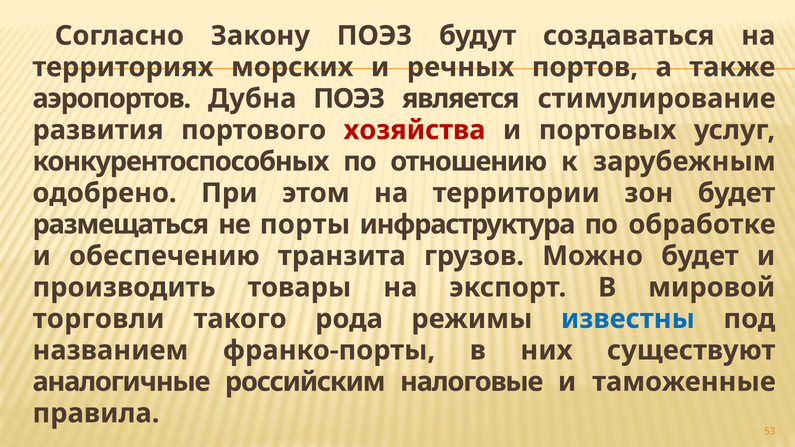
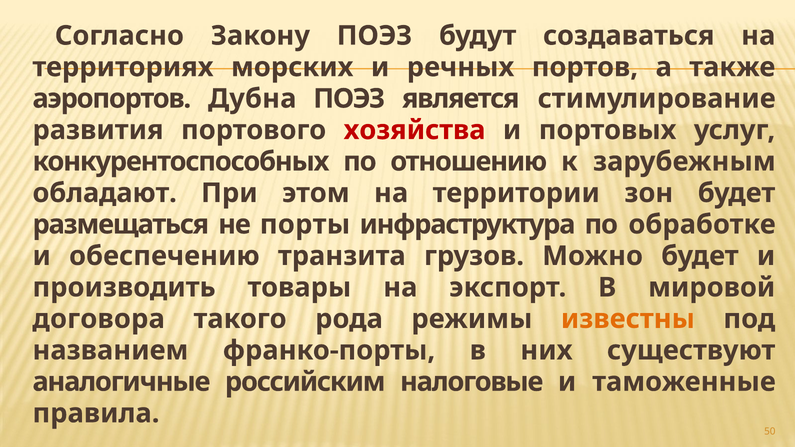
одобрено: одобрено -> обладают (105, 193)
торговли: торговли -> договора (99, 319)
известны colour: blue -> orange (628, 319)
53: 53 -> 50 (770, 432)
